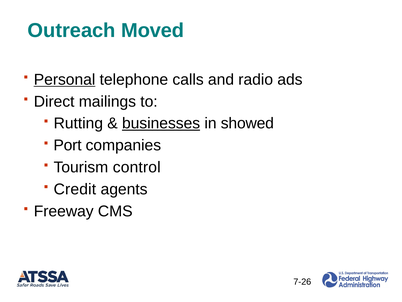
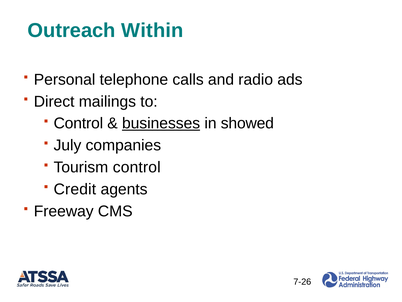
Moved: Moved -> Within (152, 31)
Personal underline: present -> none (65, 79)
Rutting: Rutting -> Control (78, 123)
Port: Port -> July (67, 145)
